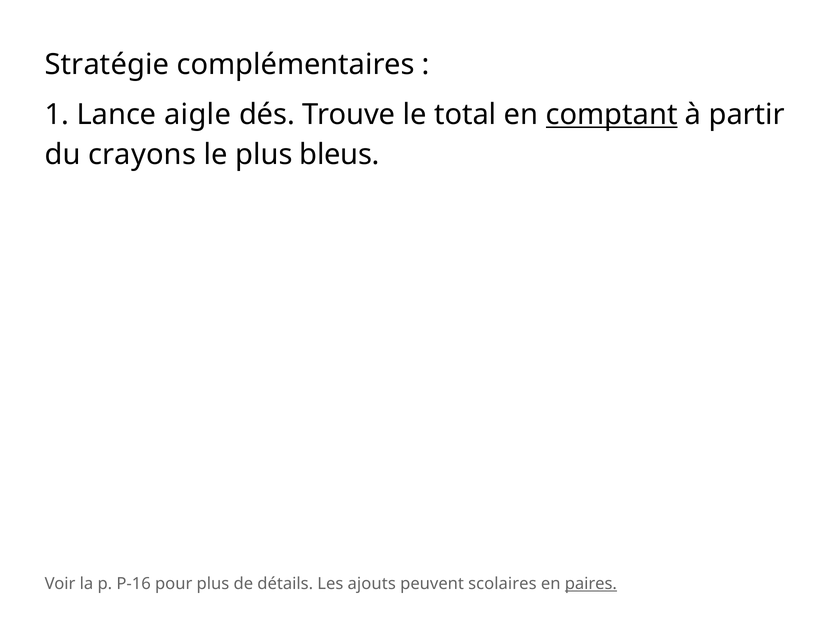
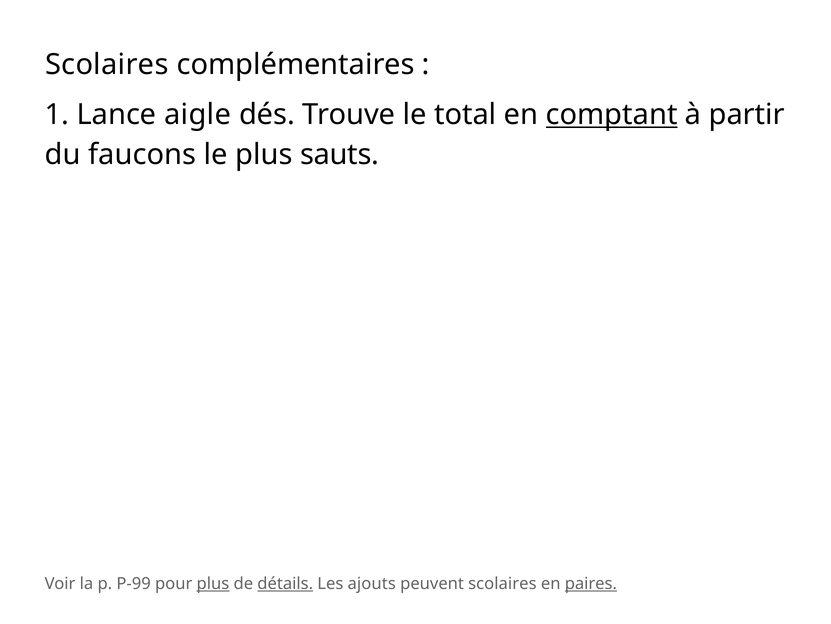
Stratégie: Stratégie -> Scolaires (107, 64)
crayons: crayons -> faucons (142, 154)
bleus: bleus -> sauts (340, 154)
P-16: P-16 -> P-99 (134, 583)
plus underline: none -> present (213, 583)
détails underline: none -> present (285, 583)
